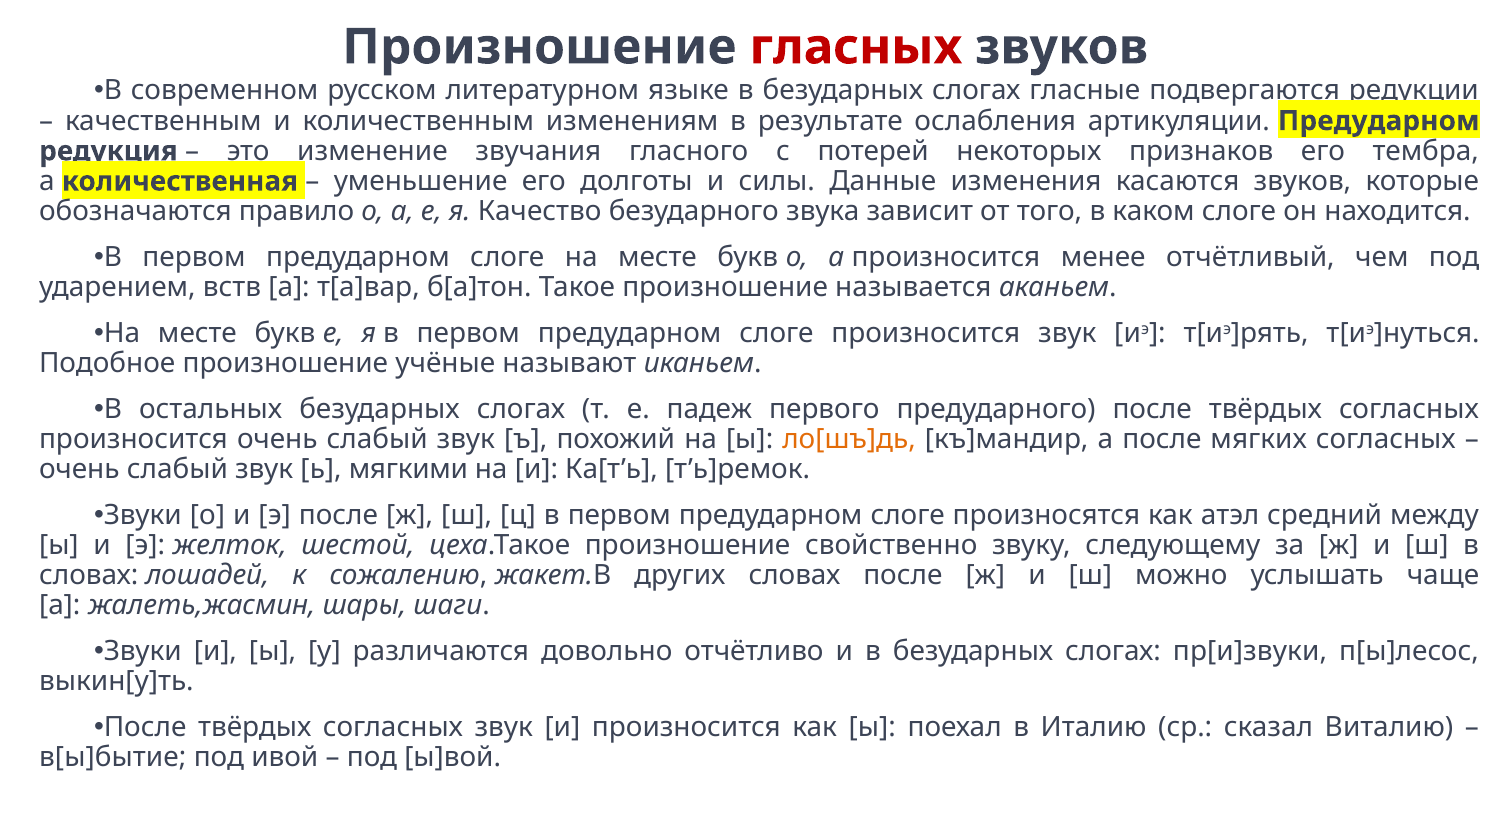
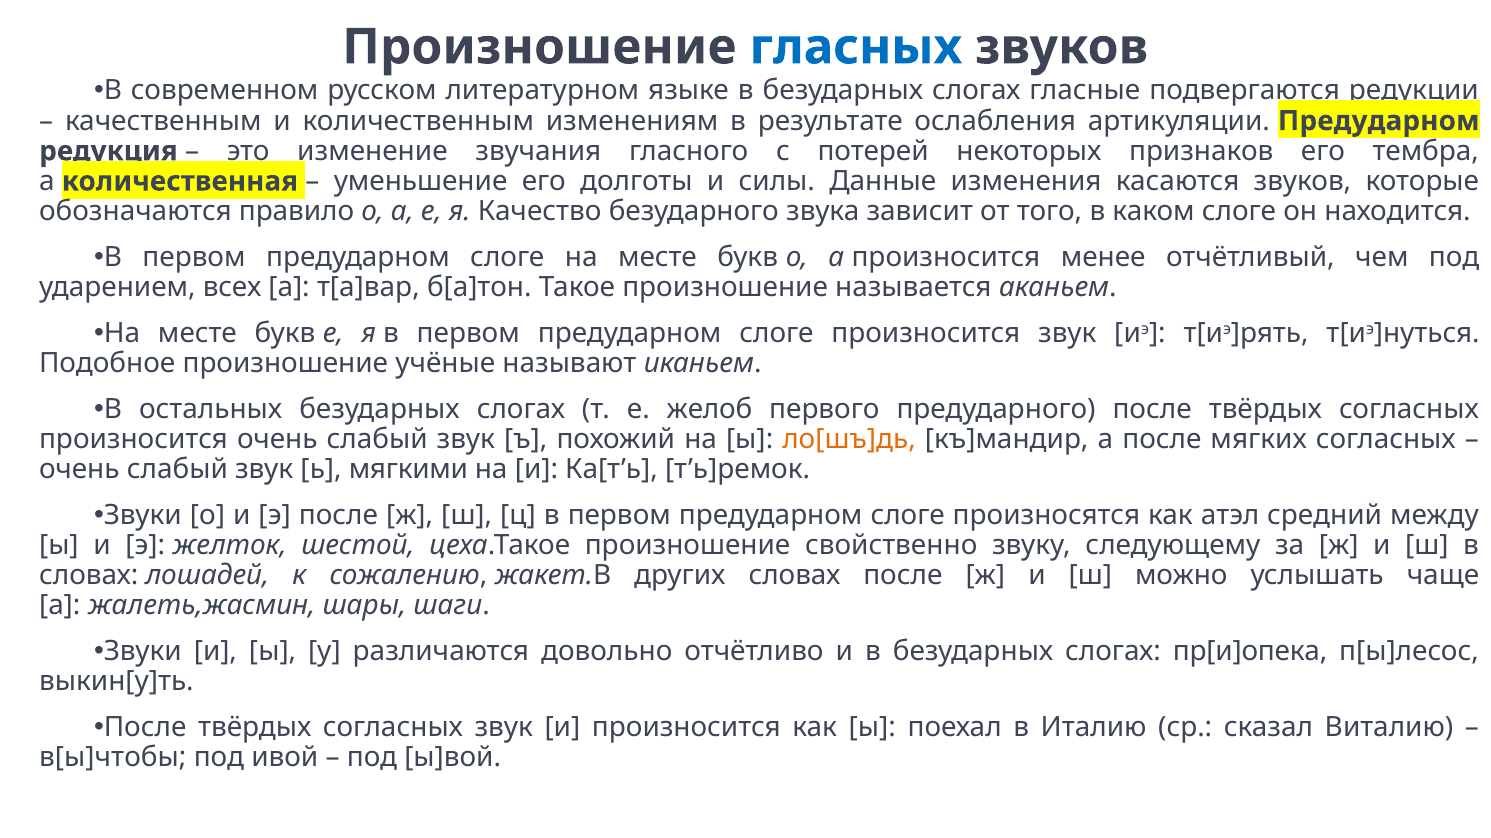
гласных colour: red -> blue (856, 47)
вств: вств -> всех (232, 288)
падеж: падеж -> желоб (709, 409)
пр[и]звуки: пр[и]звуки -> пр[и]опека (1250, 652)
в[ы]бытие: в[ы]бытие -> в[ы]чтобы (113, 758)
